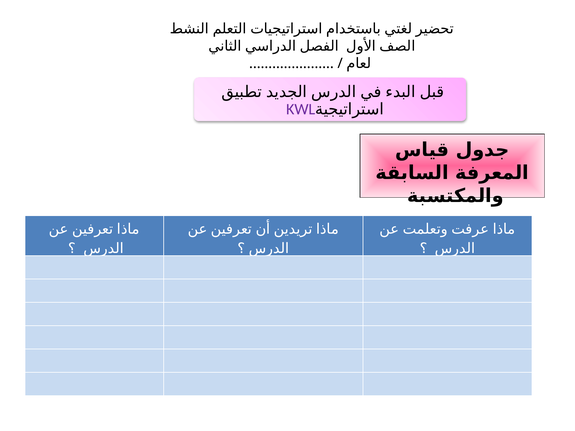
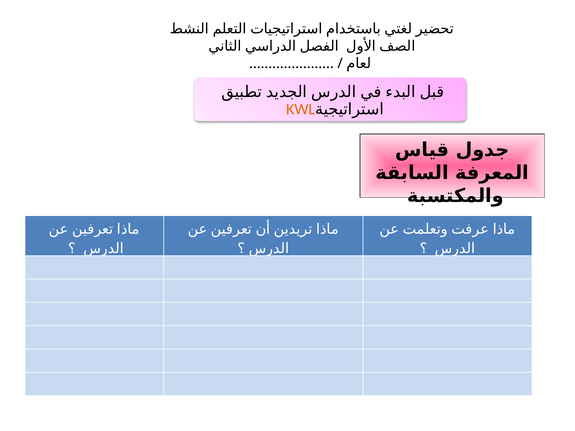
KWL colour: purple -> orange (301, 109)
